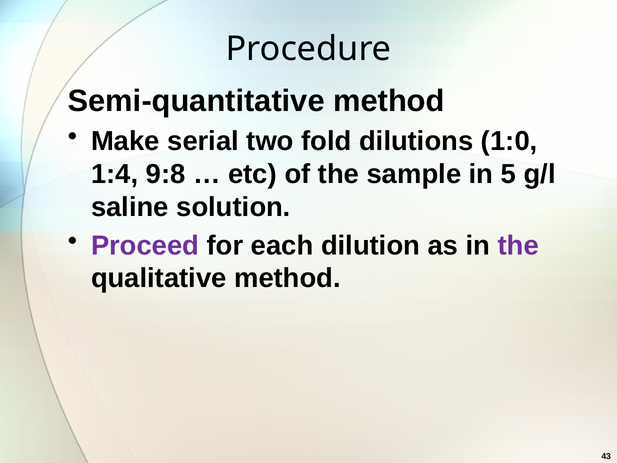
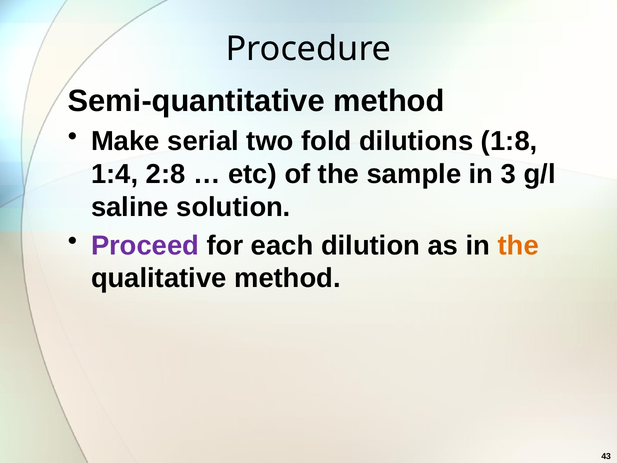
1:0: 1:0 -> 1:8 (509, 141)
9:8: 9:8 -> 2:8 (166, 174)
5: 5 -> 3 (508, 174)
the colour: purple -> orange (518, 245)
